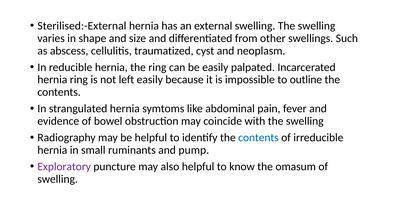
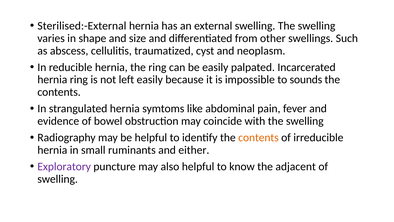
outline: outline -> sounds (306, 80)
contents colour: blue -> orange (258, 137)
pump: pump -> either (194, 150)
omasum: omasum -> adjacent (296, 166)
